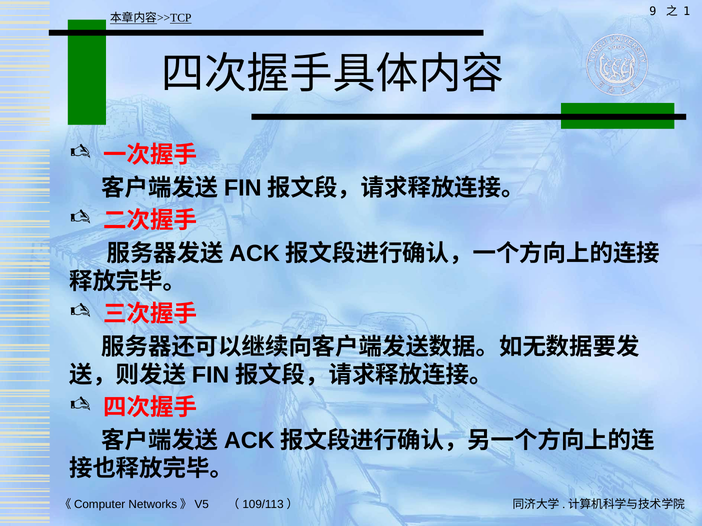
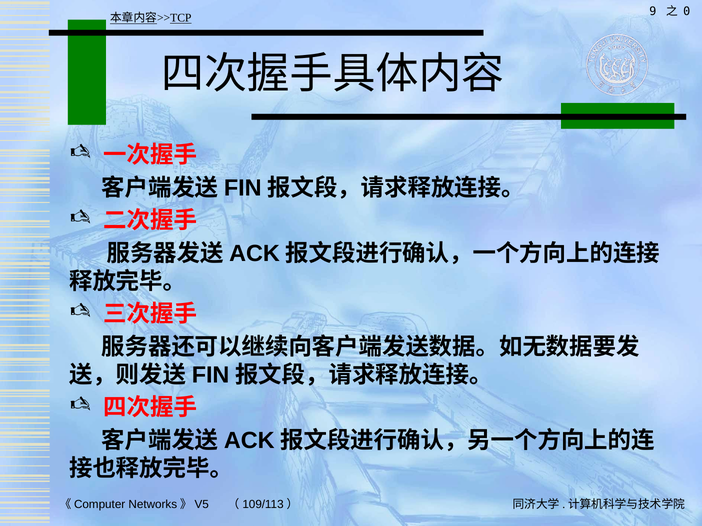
1: 1 -> 0 (687, 11)
